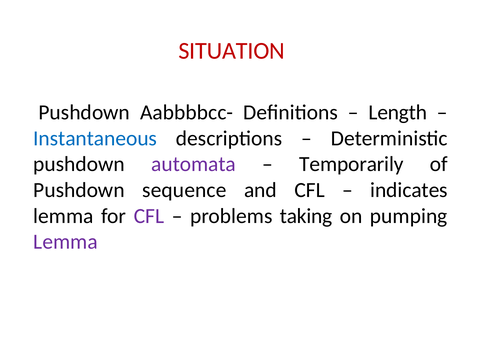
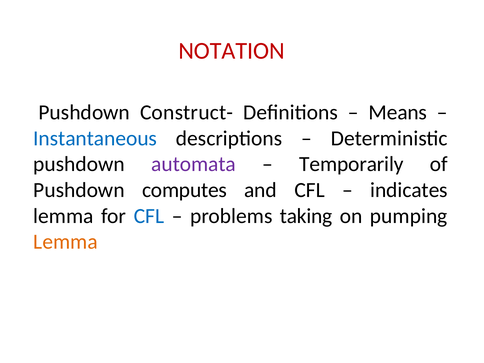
SITUATION: SITUATION -> NOTATION (232, 51)
Aabbbbcc-: Aabbbbcc- -> Construct- (187, 113)
Length: Length -> Means (398, 113)
sequence: sequence -> computes (185, 190)
CFL colour: purple -> blue (149, 216)
Lemma colour: purple -> orange (66, 242)
